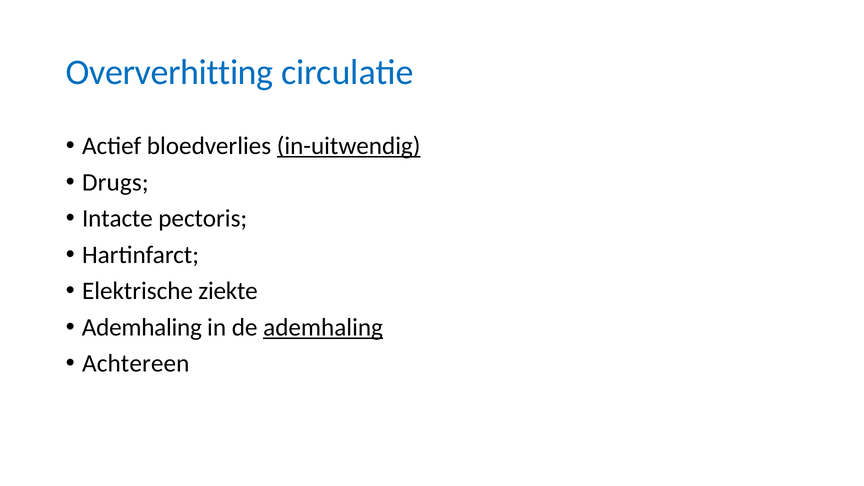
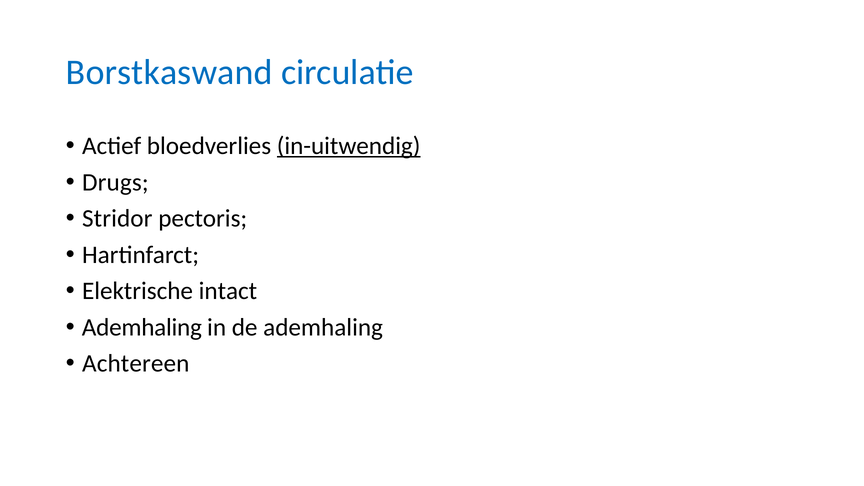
Oververhitting: Oververhitting -> Borstkaswand (169, 73)
Intacte: Intacte -> Stridor (117, 219)
ziekte: ziekte -> intact (228, 291)
ademhaling underline: present -> none (323, 327)
